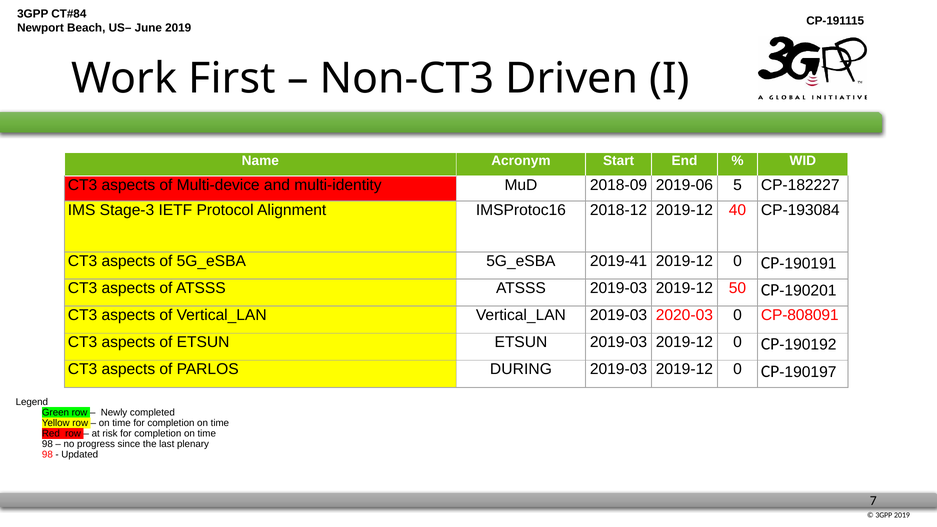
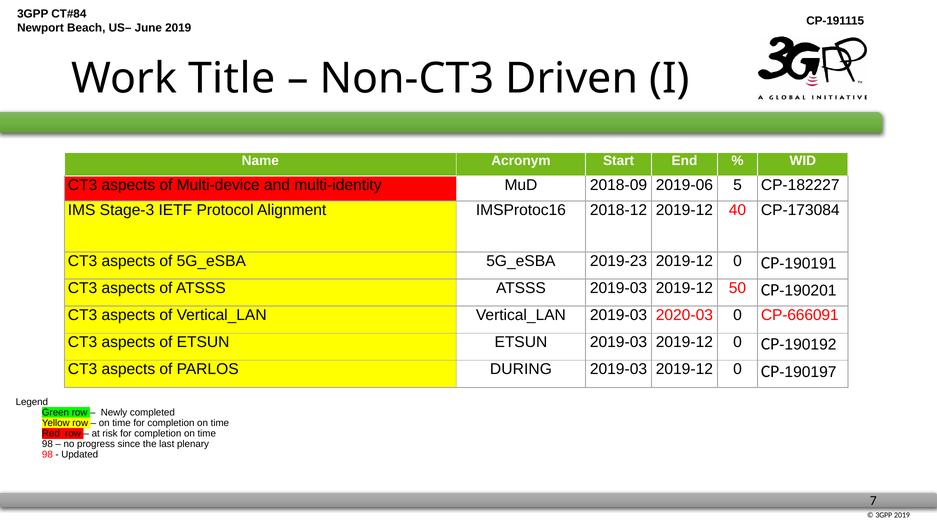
First: First -> Title (232, 79)
CP-193084: CP-193084 -> CP-173084 (800, 210)
2019-41: 2019-41 -> 2019-23 (619, 261)
CP-808091: CP-808091 -> CP-666091 (800, 315)
